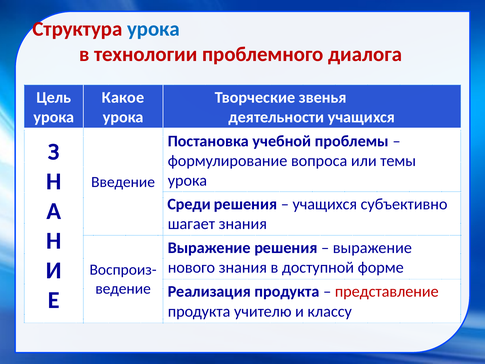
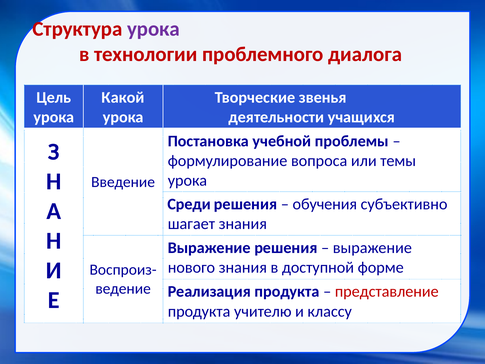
урока colour: blue -> purple (153, 29)
Какое: Какое -> Какой (123, 97)
учащихся: учащихся -> обучения (325, 204)
